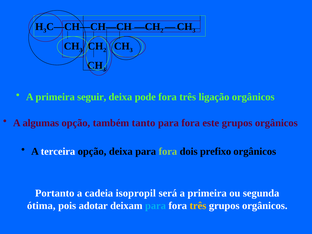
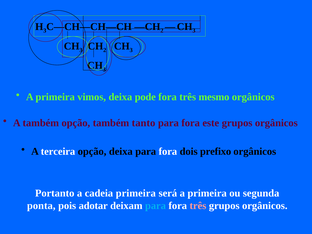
seguir: seguir -> vimos (92, 97)
ligação: ligação -> mesmo (214, 97)
A algumas: algumas -> também (41, 123)
fora colour: light green -> white (168, 151)
cadeia isopropil: isopropil -> primeira (136, 193)
ótima: ótima -> ponta (41, 206)
três colour: yellow -> pink (198, 206)
